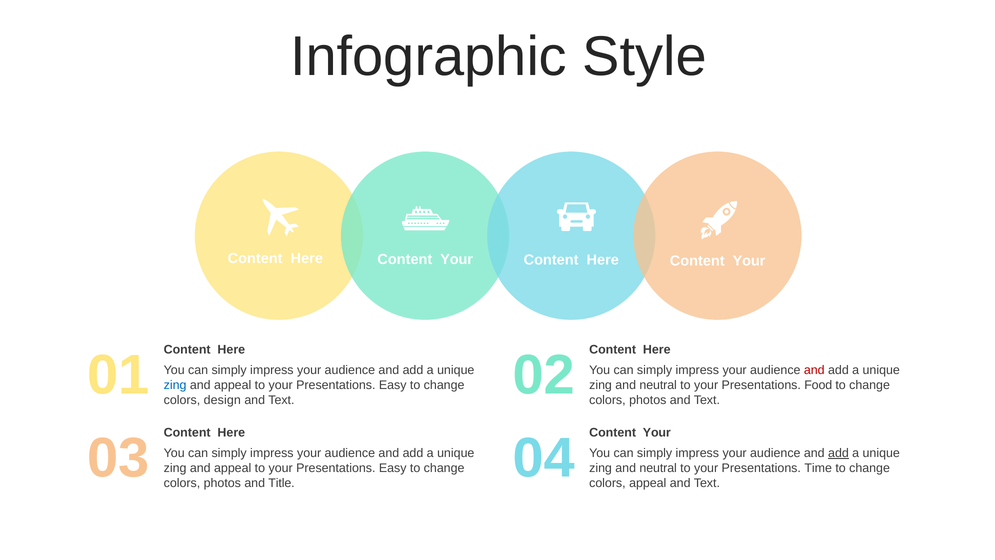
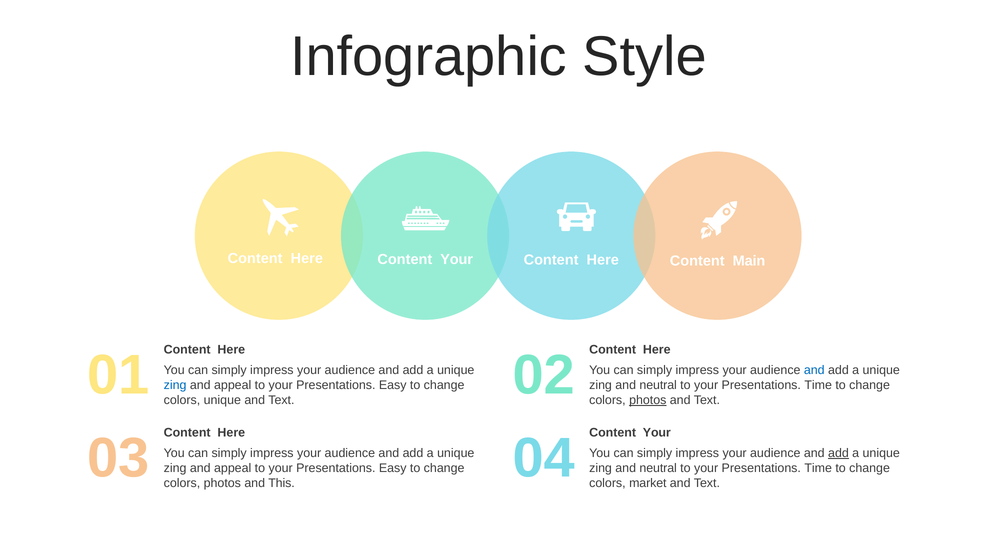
Your: Your -> Main (749, 261)
and colour: red -> blue (814, 370)
Food: Food -> Time (818, 385)
colors design: design -> unique (222, 400)
photos underline: none -> present (648, 400)
Title: Title -> This (281, 483)
colors appeal: appeal -> market (648, 483)
